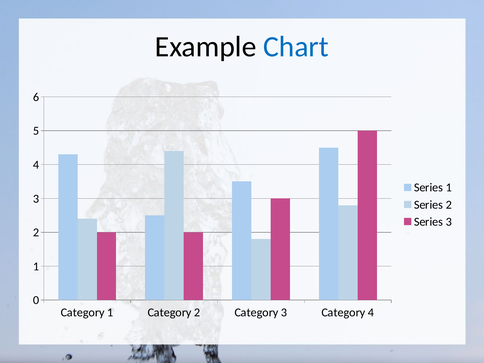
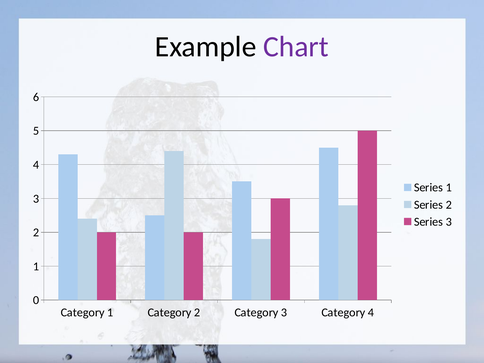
Chart colour: blue -> purple (296, 47)
